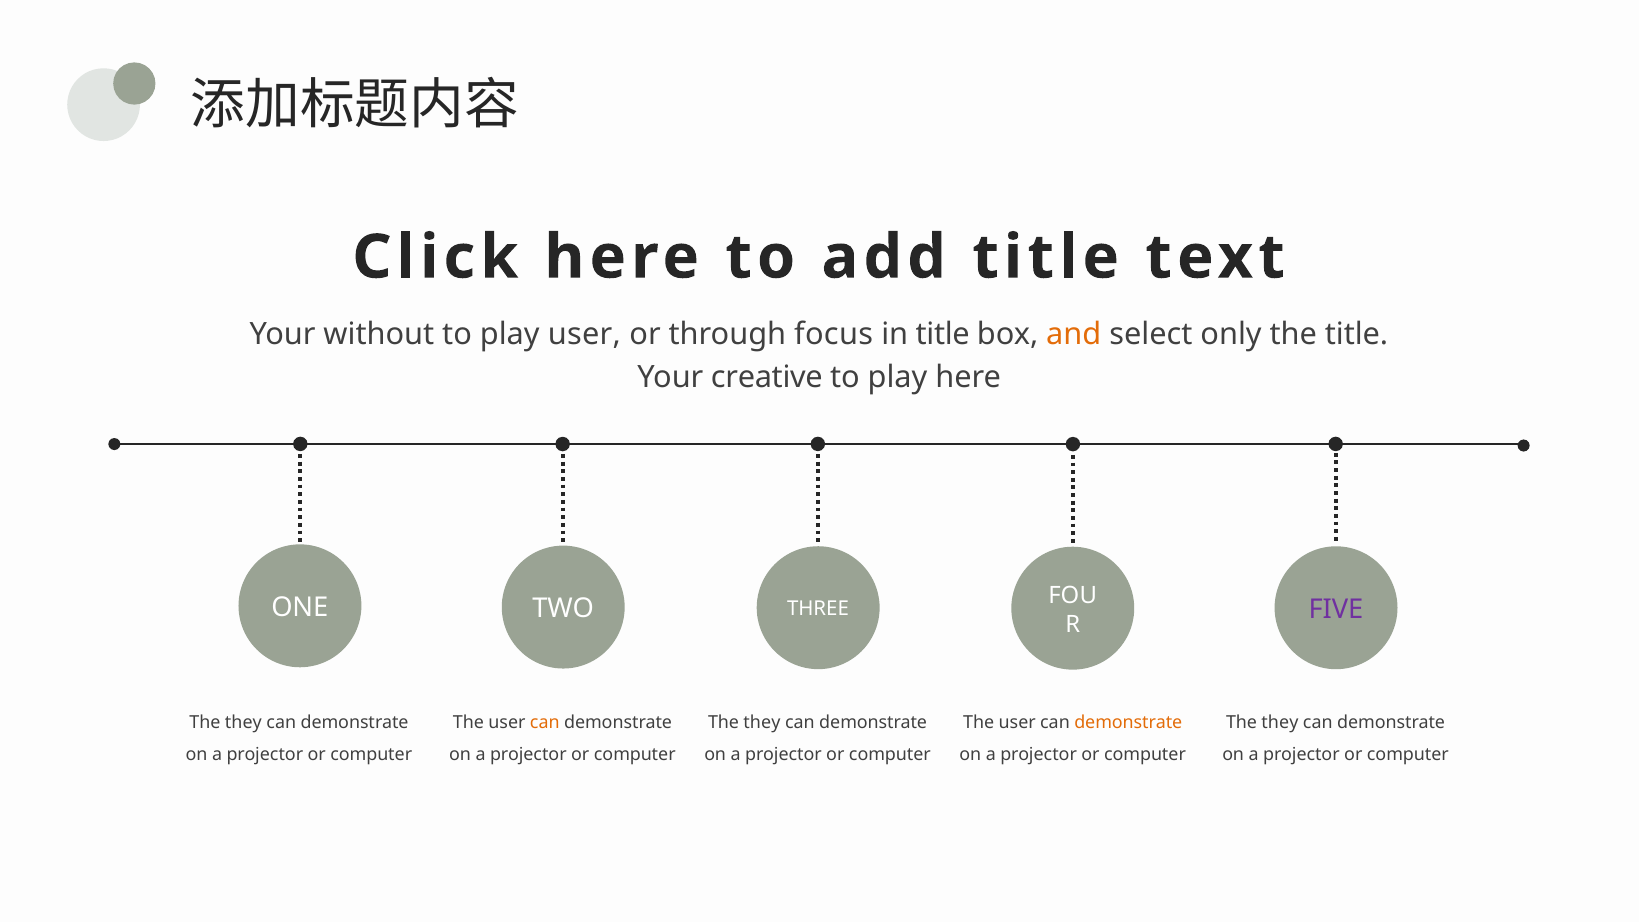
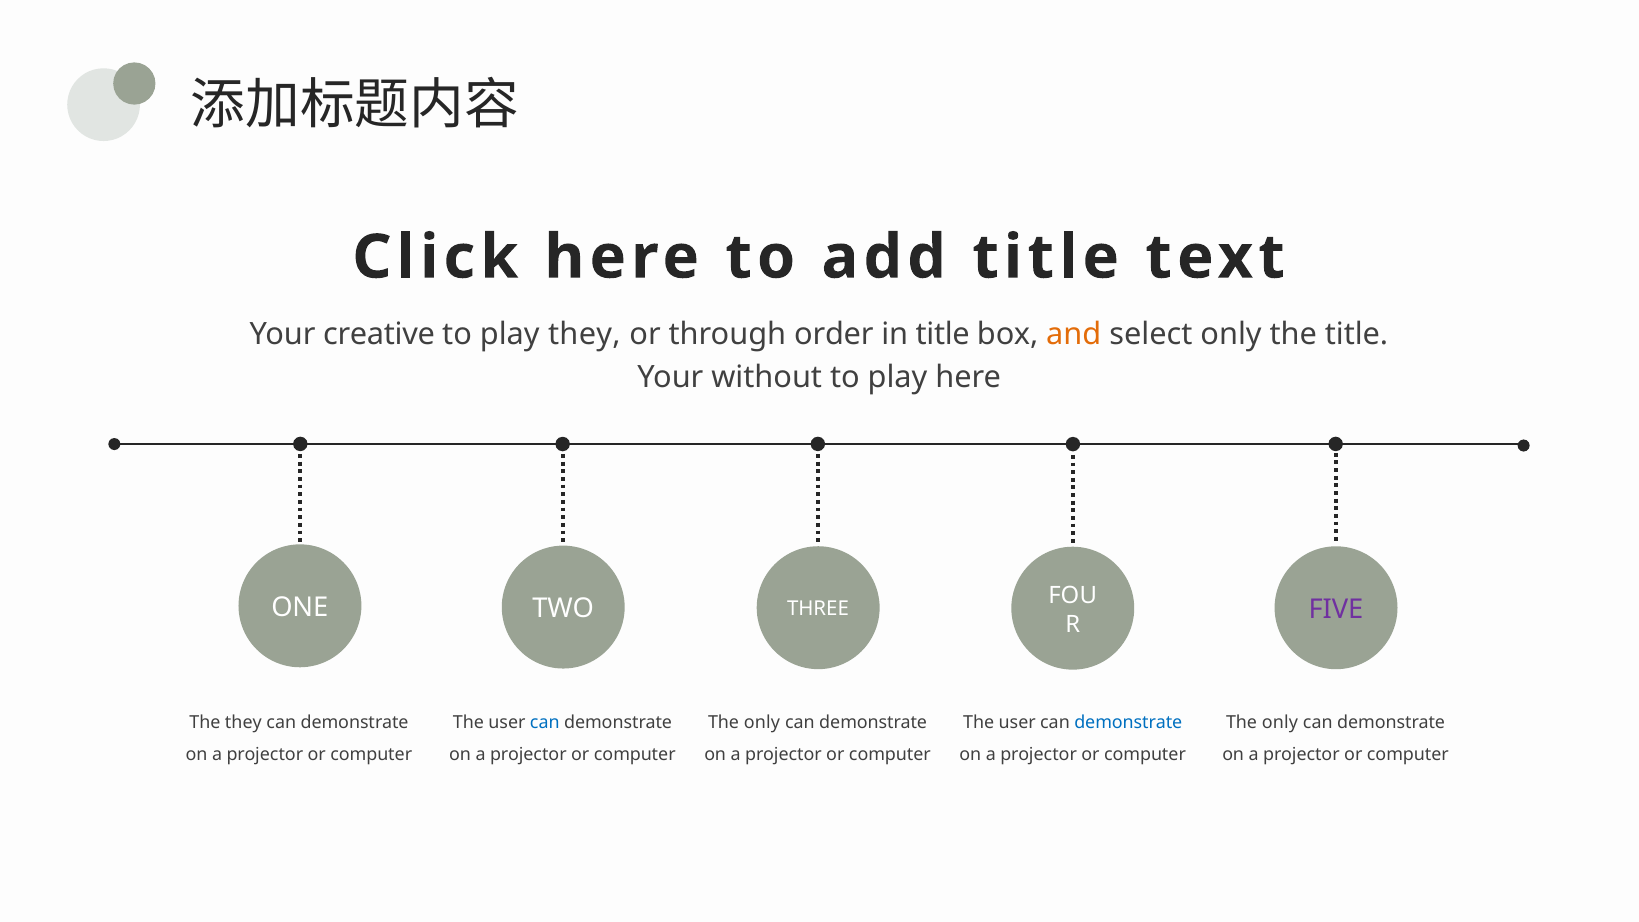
without: without -> creative (379, 334)
play user: user -> they (584, 334)
focus: focus -> order (834, 334)
creative: creative -> without (767, 377)
can colour: orange -> blue (545, 722)
they: they -> only (762, 722)
demonstrate colour: orange -> blue (1128, 722)
they: they -> only (1280, 722)
